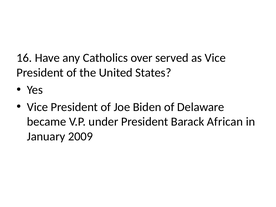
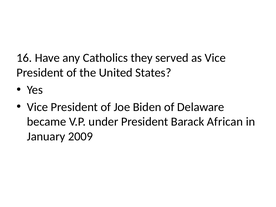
over: over -> they (142, 58)
